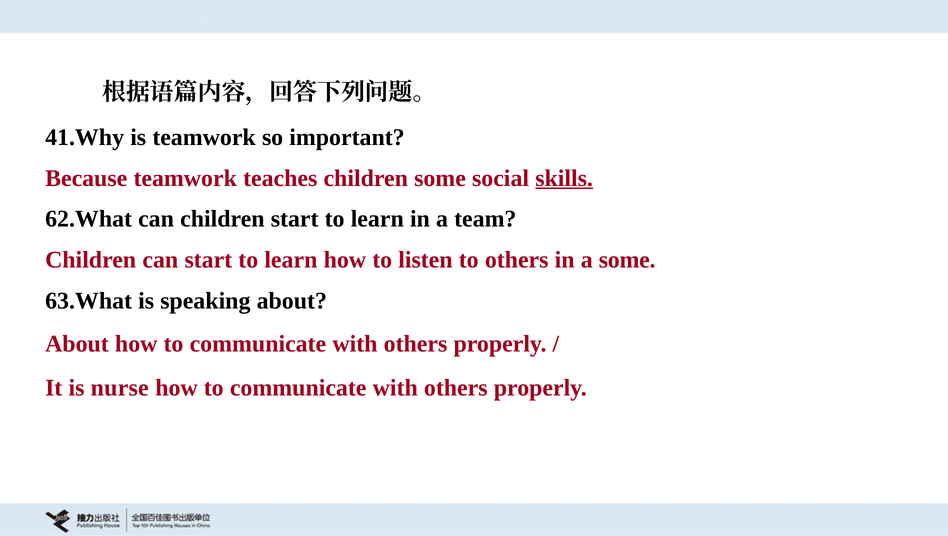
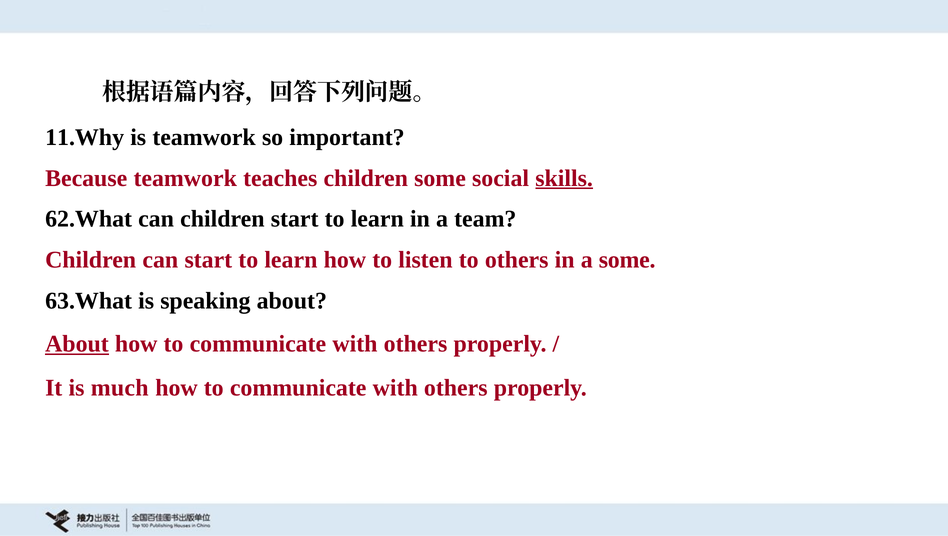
41.Why: 41.Why -> 11.Why (85, 137)
About underline: none -> present (77, 344)
nurse: nurse -> much (120, 388)
